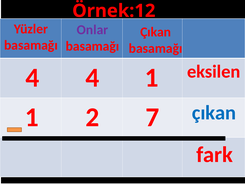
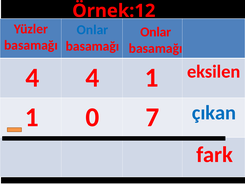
Onlar colour: purple -> blue (92, 30)
Çıkan: Çıkan -> Onlar (156, 32)
2: 2 -> 0 (92, 117)
